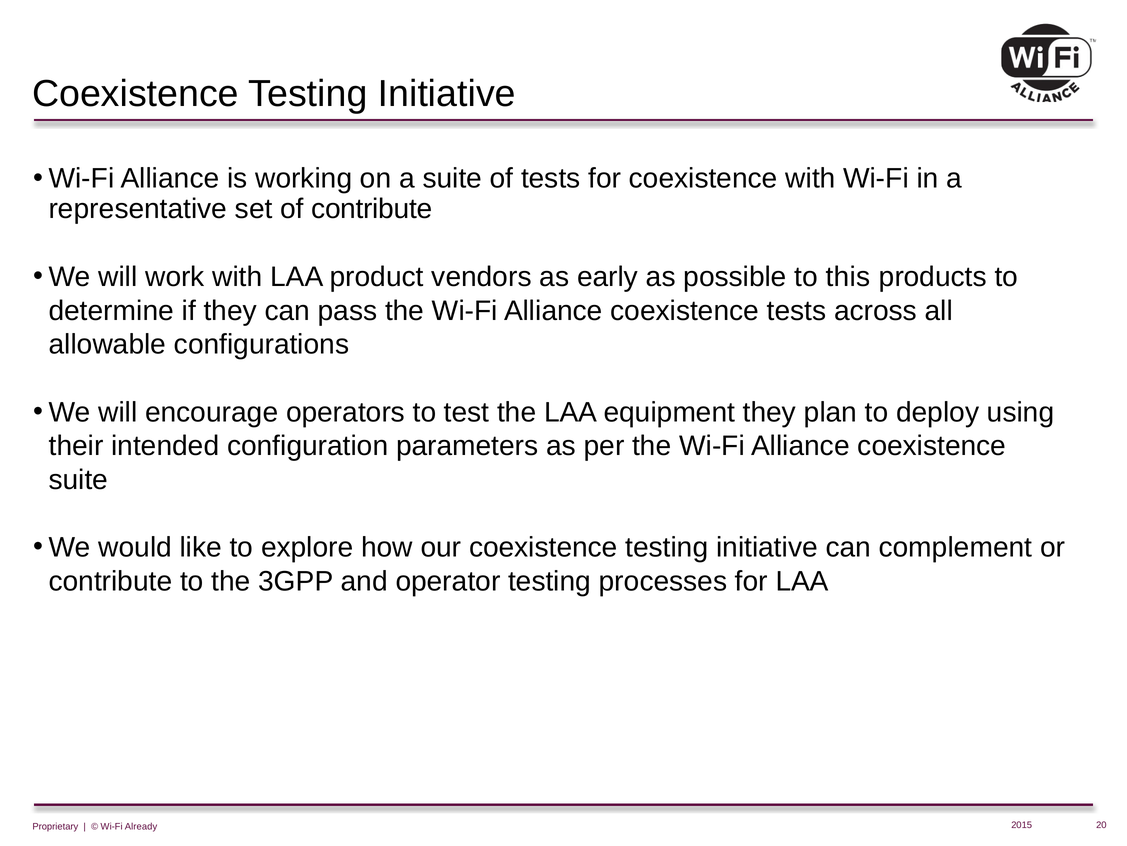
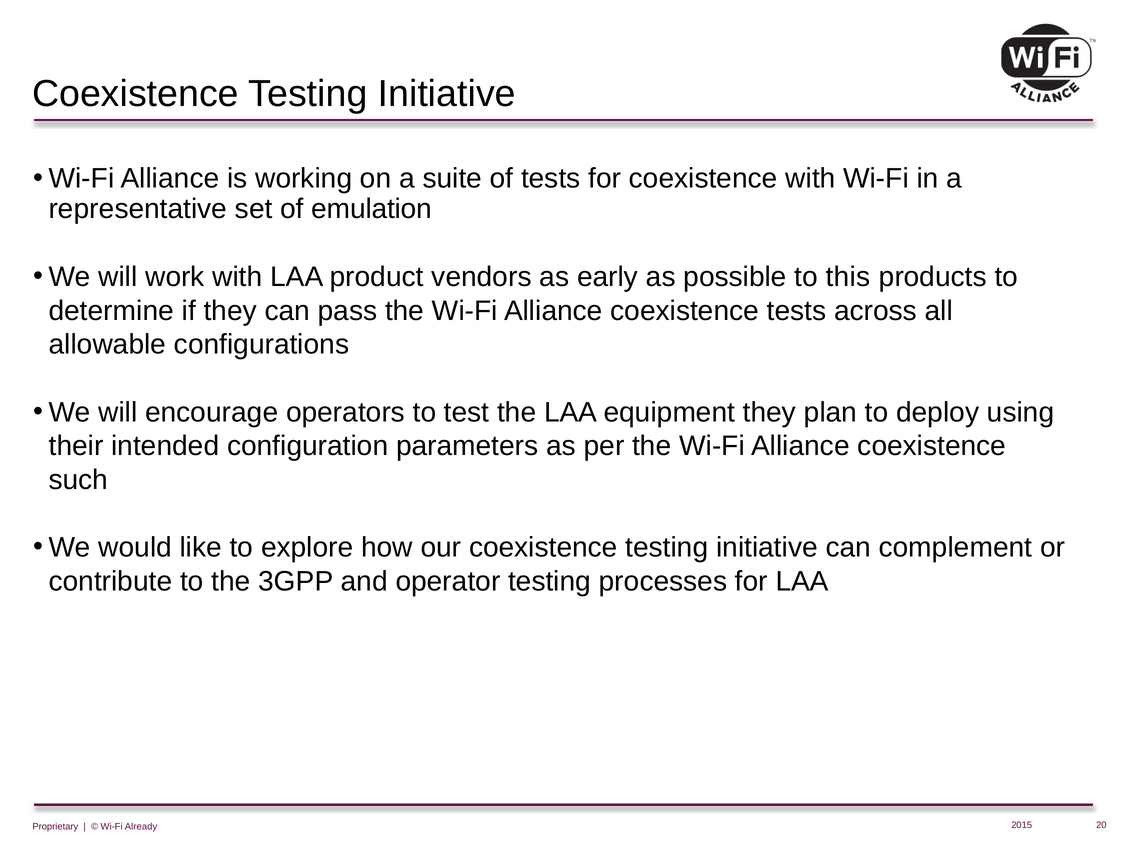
of contribute: contribute -> emulation (372, 209)
suite: suite -> such (78, 480)
